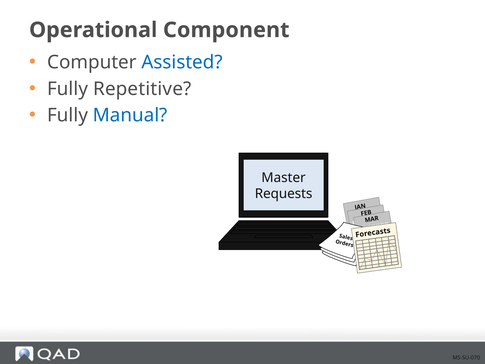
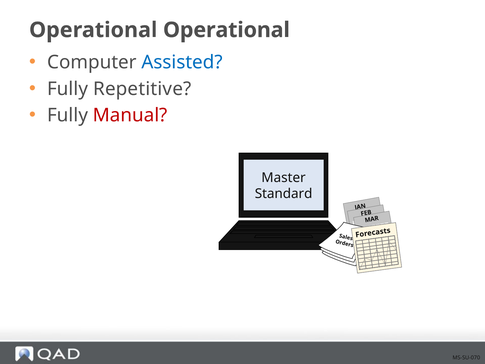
Operational Component: Component -> Operational (226, 30)
Manual colour: blue -> red (130, 115)
Requests: Requests -> Standard (284, 194)
